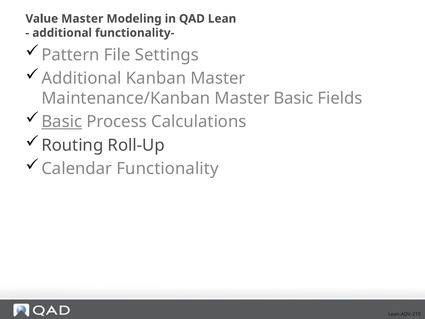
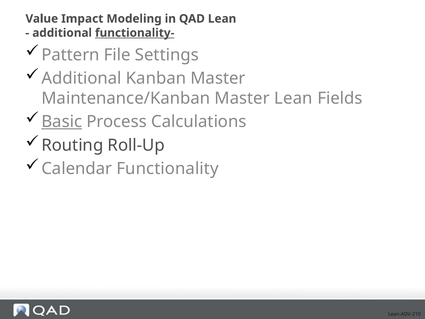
Value Master: Master -> Impact (82, 19)
functionality- underline: none -> present (135, 33)
Master Basic: Basic -> Lean (293, 98)
